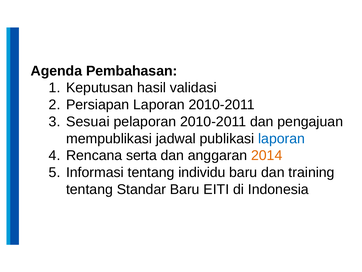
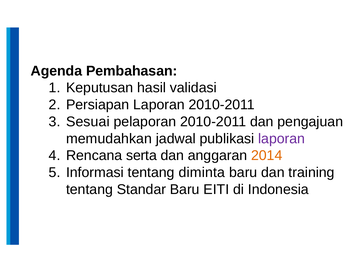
mempublikasi: mempublikasi -> memudahkan (109, 138)
laporan colour: blue -> purple (282, 138)
individu: individu -> diminta (202, 172)
